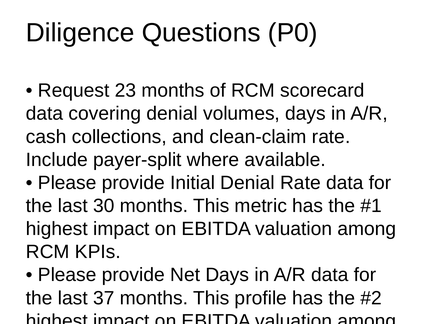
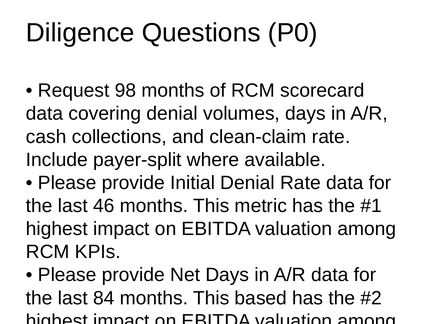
23: 23 -> 98 (125, 91)
30: 30 -> 46 (104, 206)
37: 37 -> 84 (104, 298)
profile: profile -> based (261, 298)
